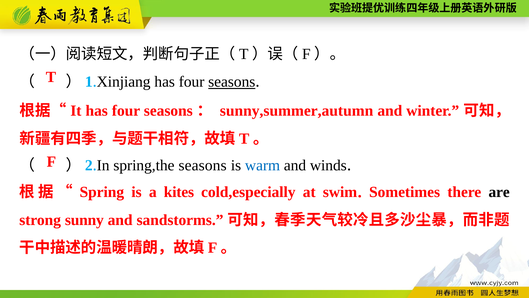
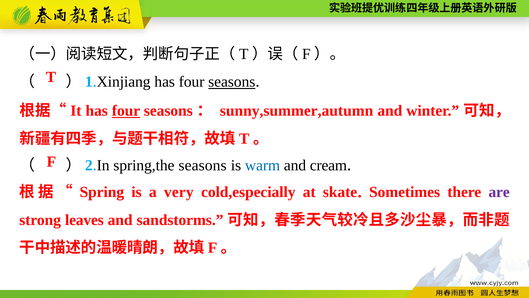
four underline: none -> present (126, 111)
winds: winds -> cream (328, 165)
kites: kites -> very (179, 192)
swim: swim -> skate (340, 192)
are colour: black -> purple (499, 192)
sunny: sunny -> leaves (84, 220)
